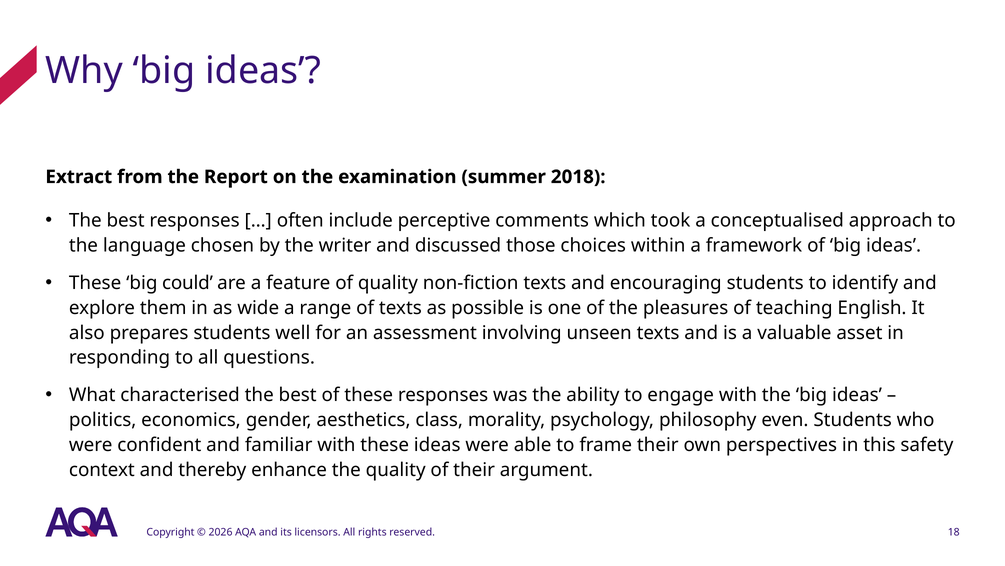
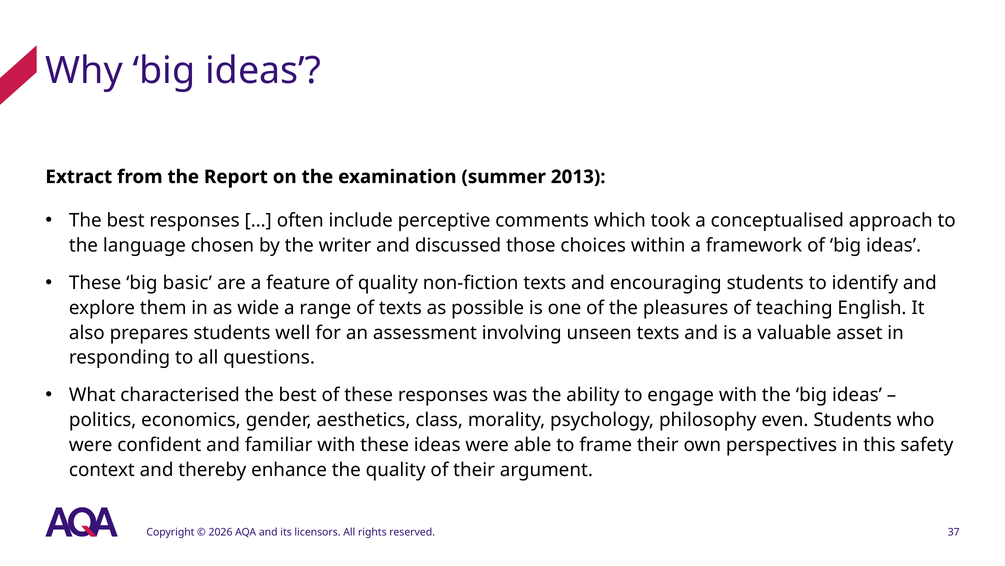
2018: 2018 -> 2013 (578, 177)
could: could -> basic (187, 283)
18: 18 -> 37 (954, 531)
